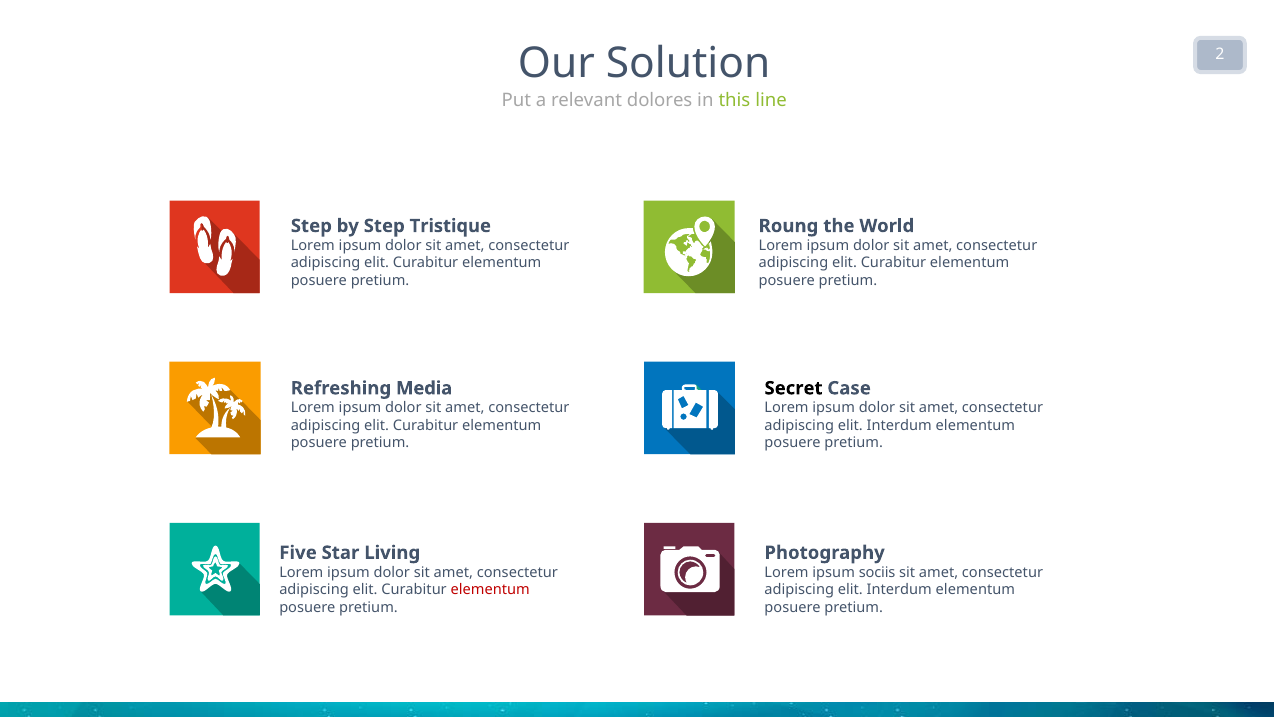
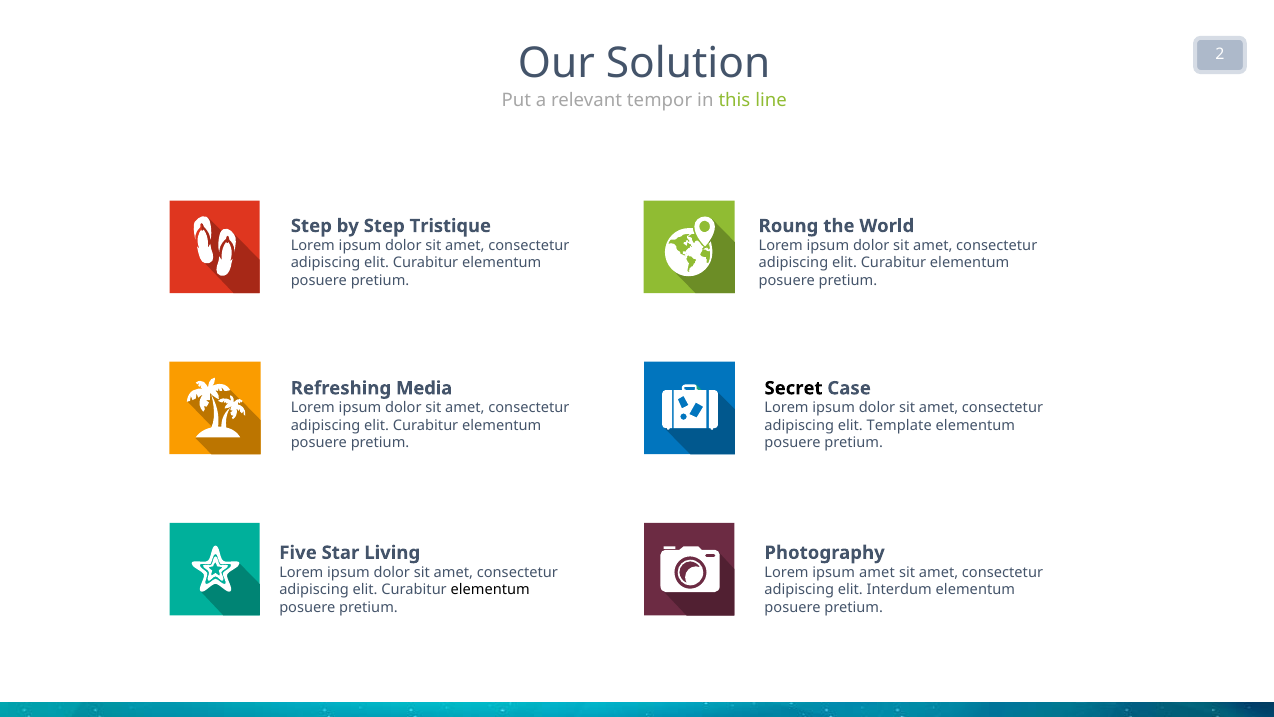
dolores: dolores -> tempor (660, 101)
Interdum: Interdum -> Template (899, 425)
ipsum sociis: sociis -> amet (877, 572)
elementum colour: red -> black (490, 590)
